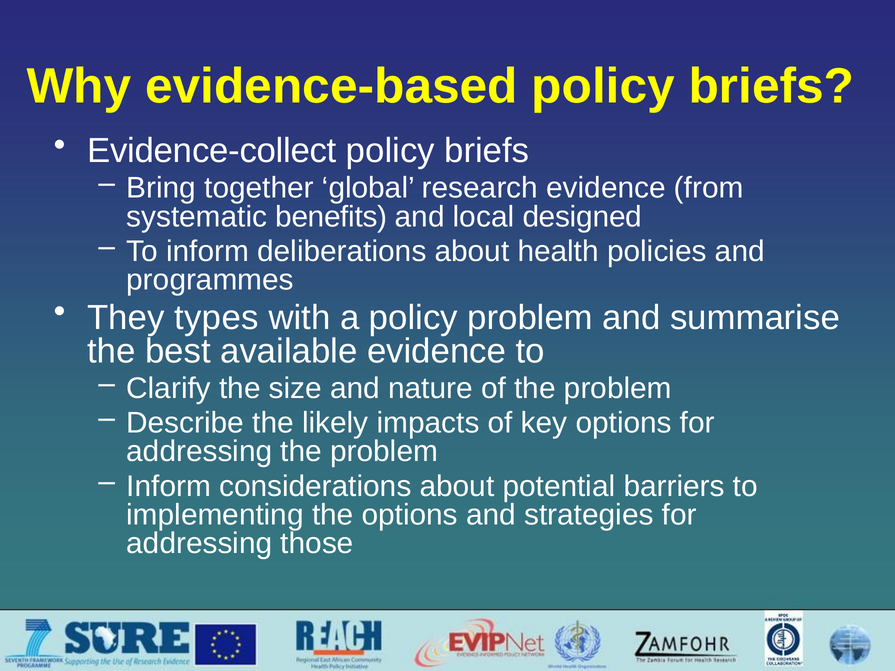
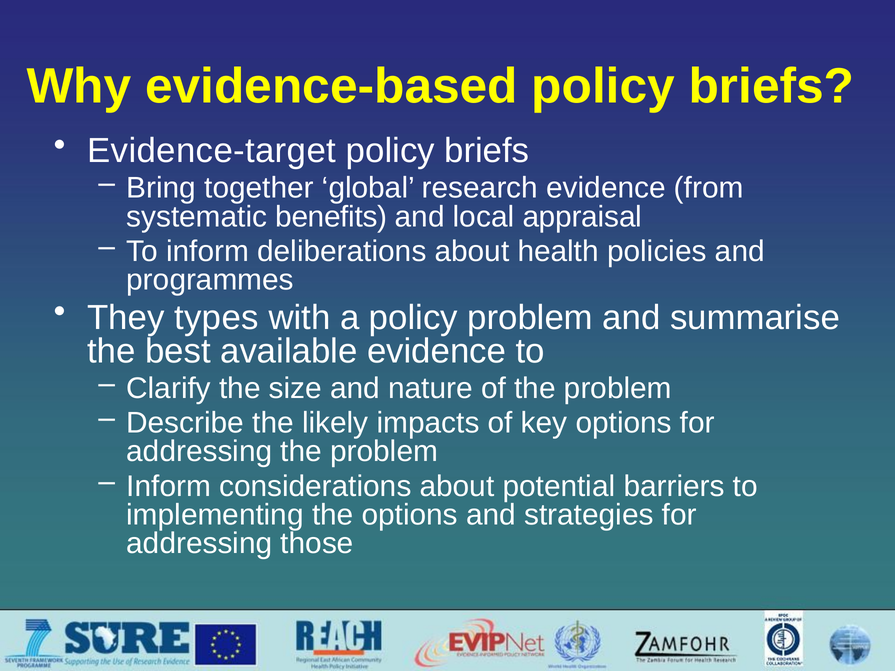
Evidence-collect: Evidence-collect -> Evidence-target (212, 151)
designed: designed -> appraisal (582, 217)
